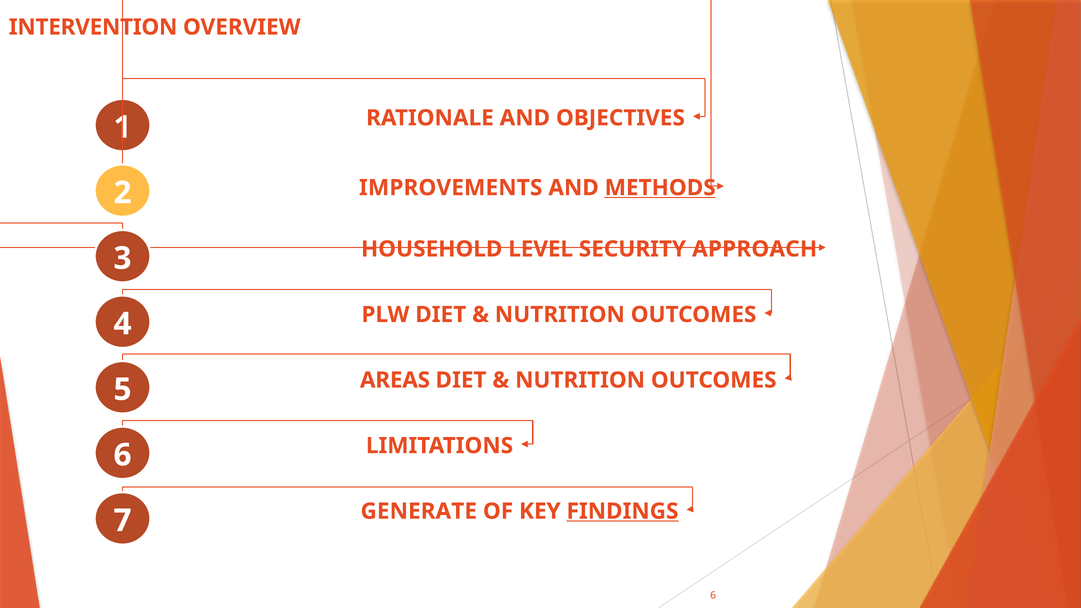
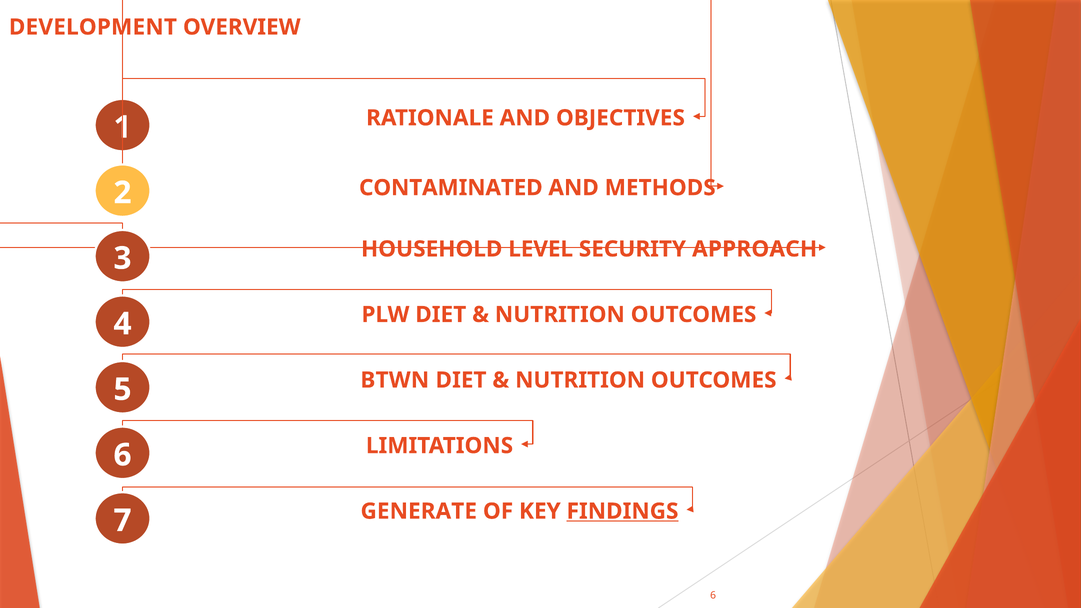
INTERVENTION: INTERVENTION -> DEVELOPMENT (93, 27)
IMPROVEMENTS: IMPROVEMENTS -> CONTAMINATED (451, 188)
METHODS underline: present -> none (660, 188)
AREAS: AREAS -> BTWN (395, 380)
